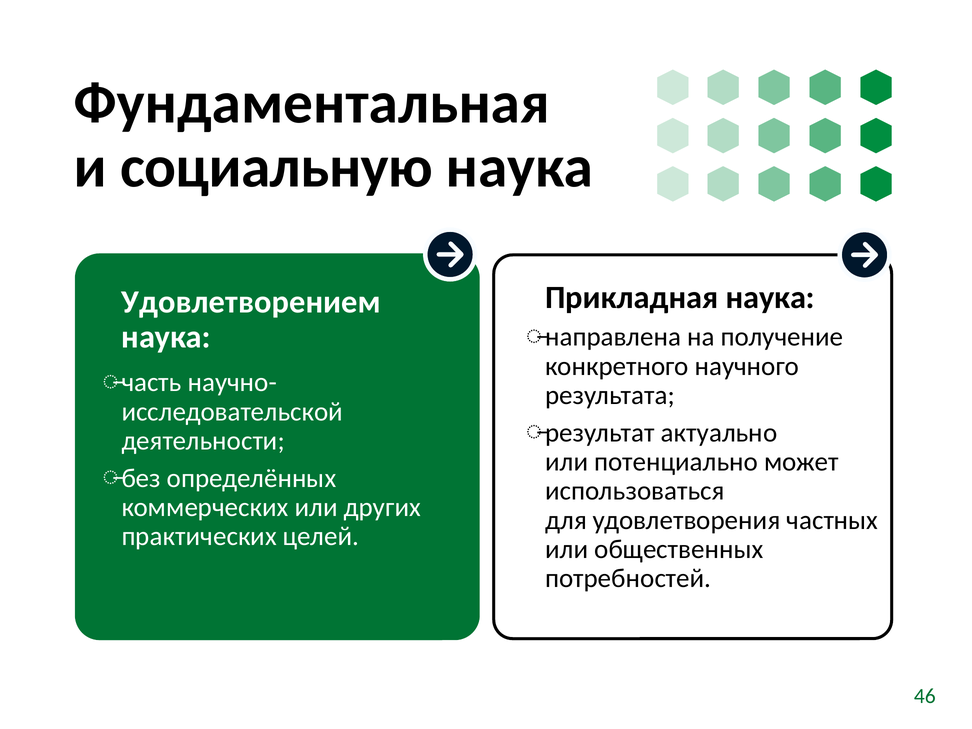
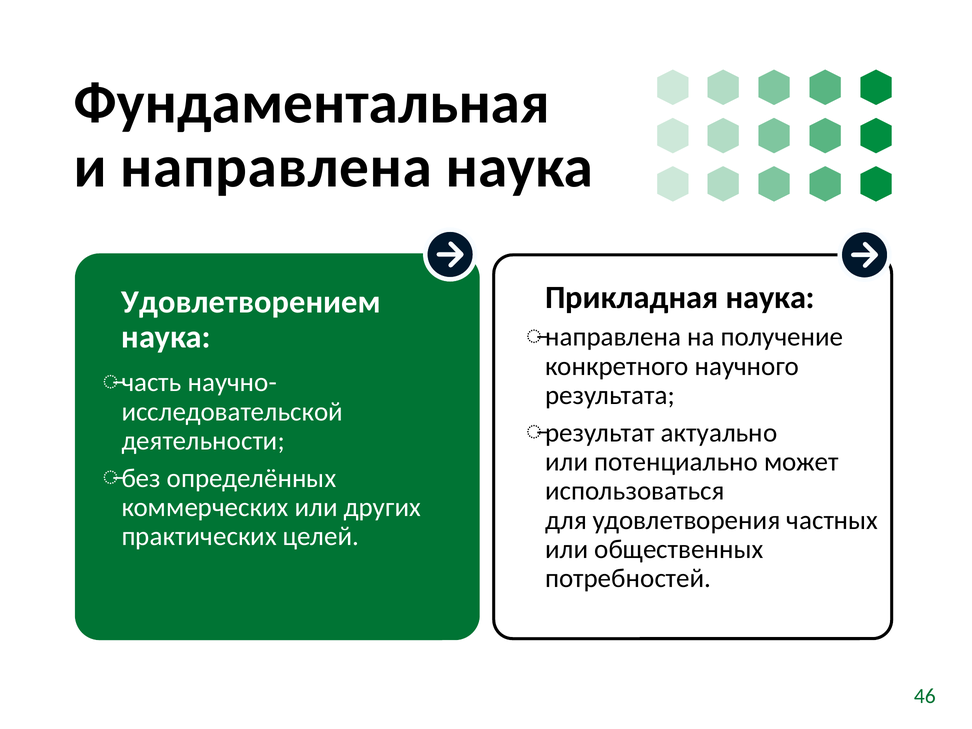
социальную: социальную -> направлена (276, 167)
